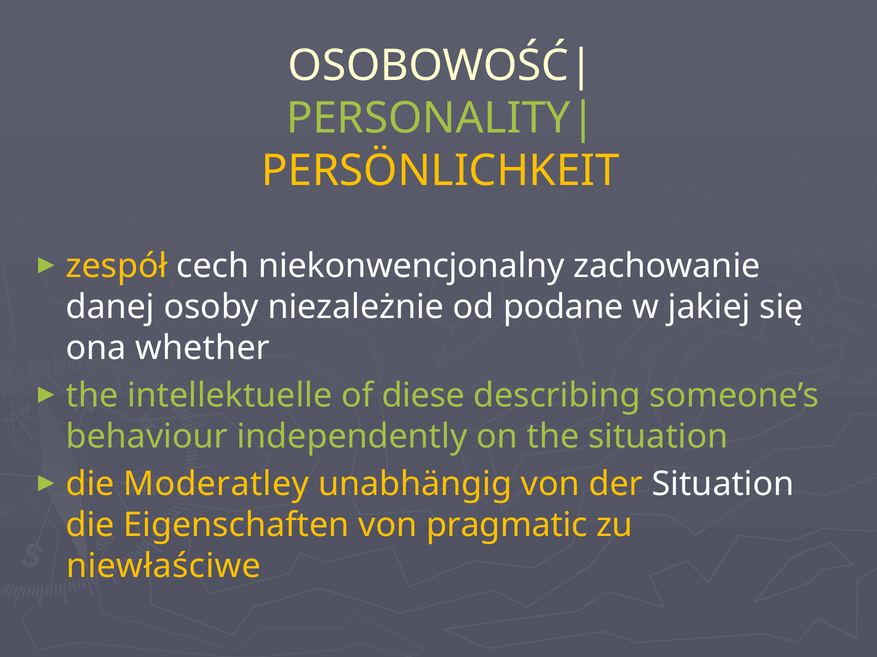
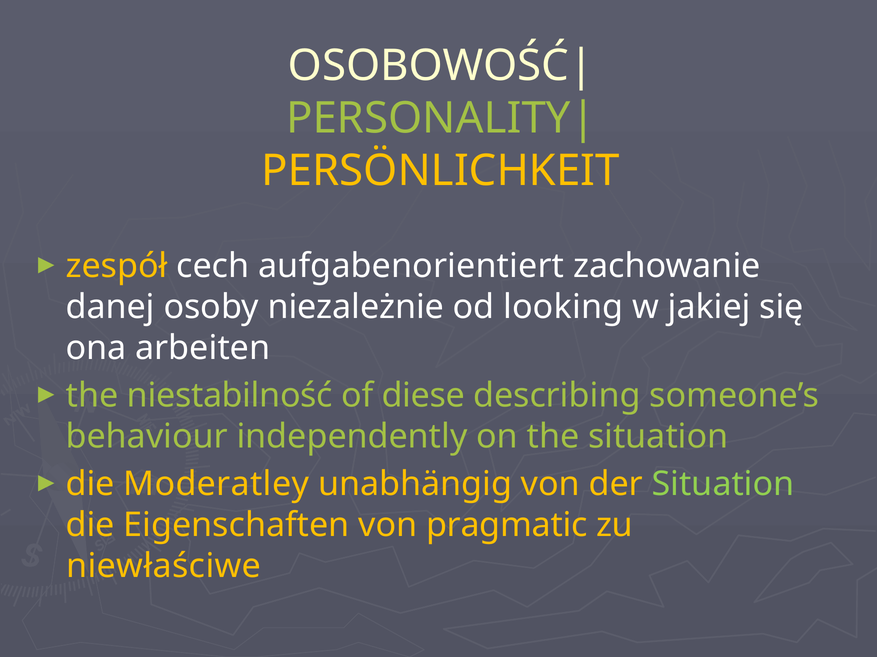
niekonwencjonalny: niekonwencjonalny -> aufgabenorientiert (411, 266)
podane: podane -> looking (563, 307)
whether: whether -> arbeiten (203, 348)
intellektuelle: intellektuelle -> niestabilność (230, 396)
Situation colour: white -> light green (723, 485)
